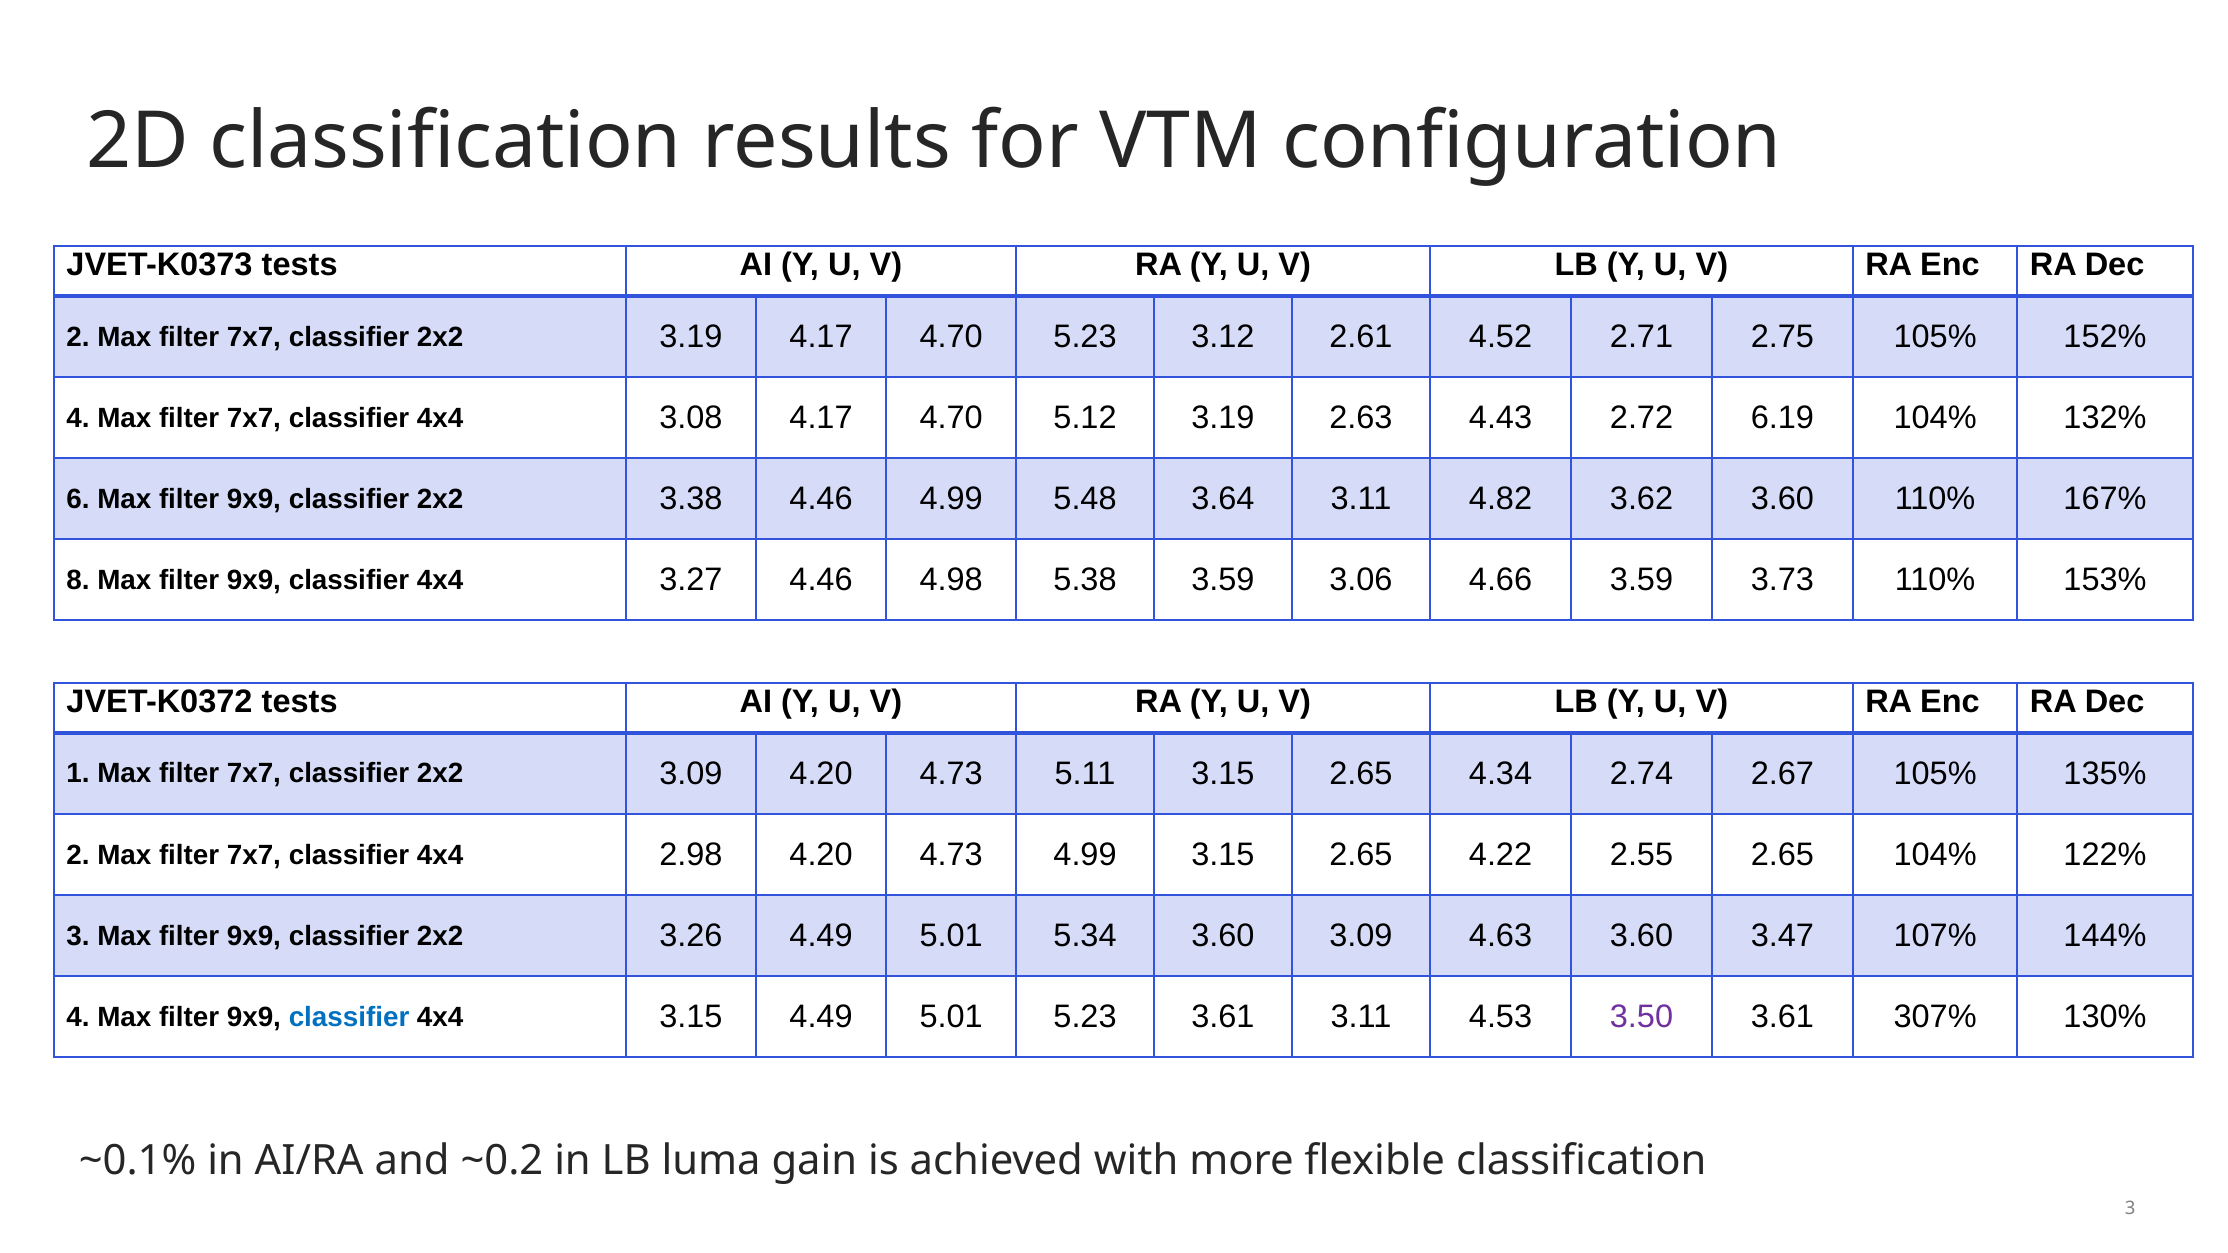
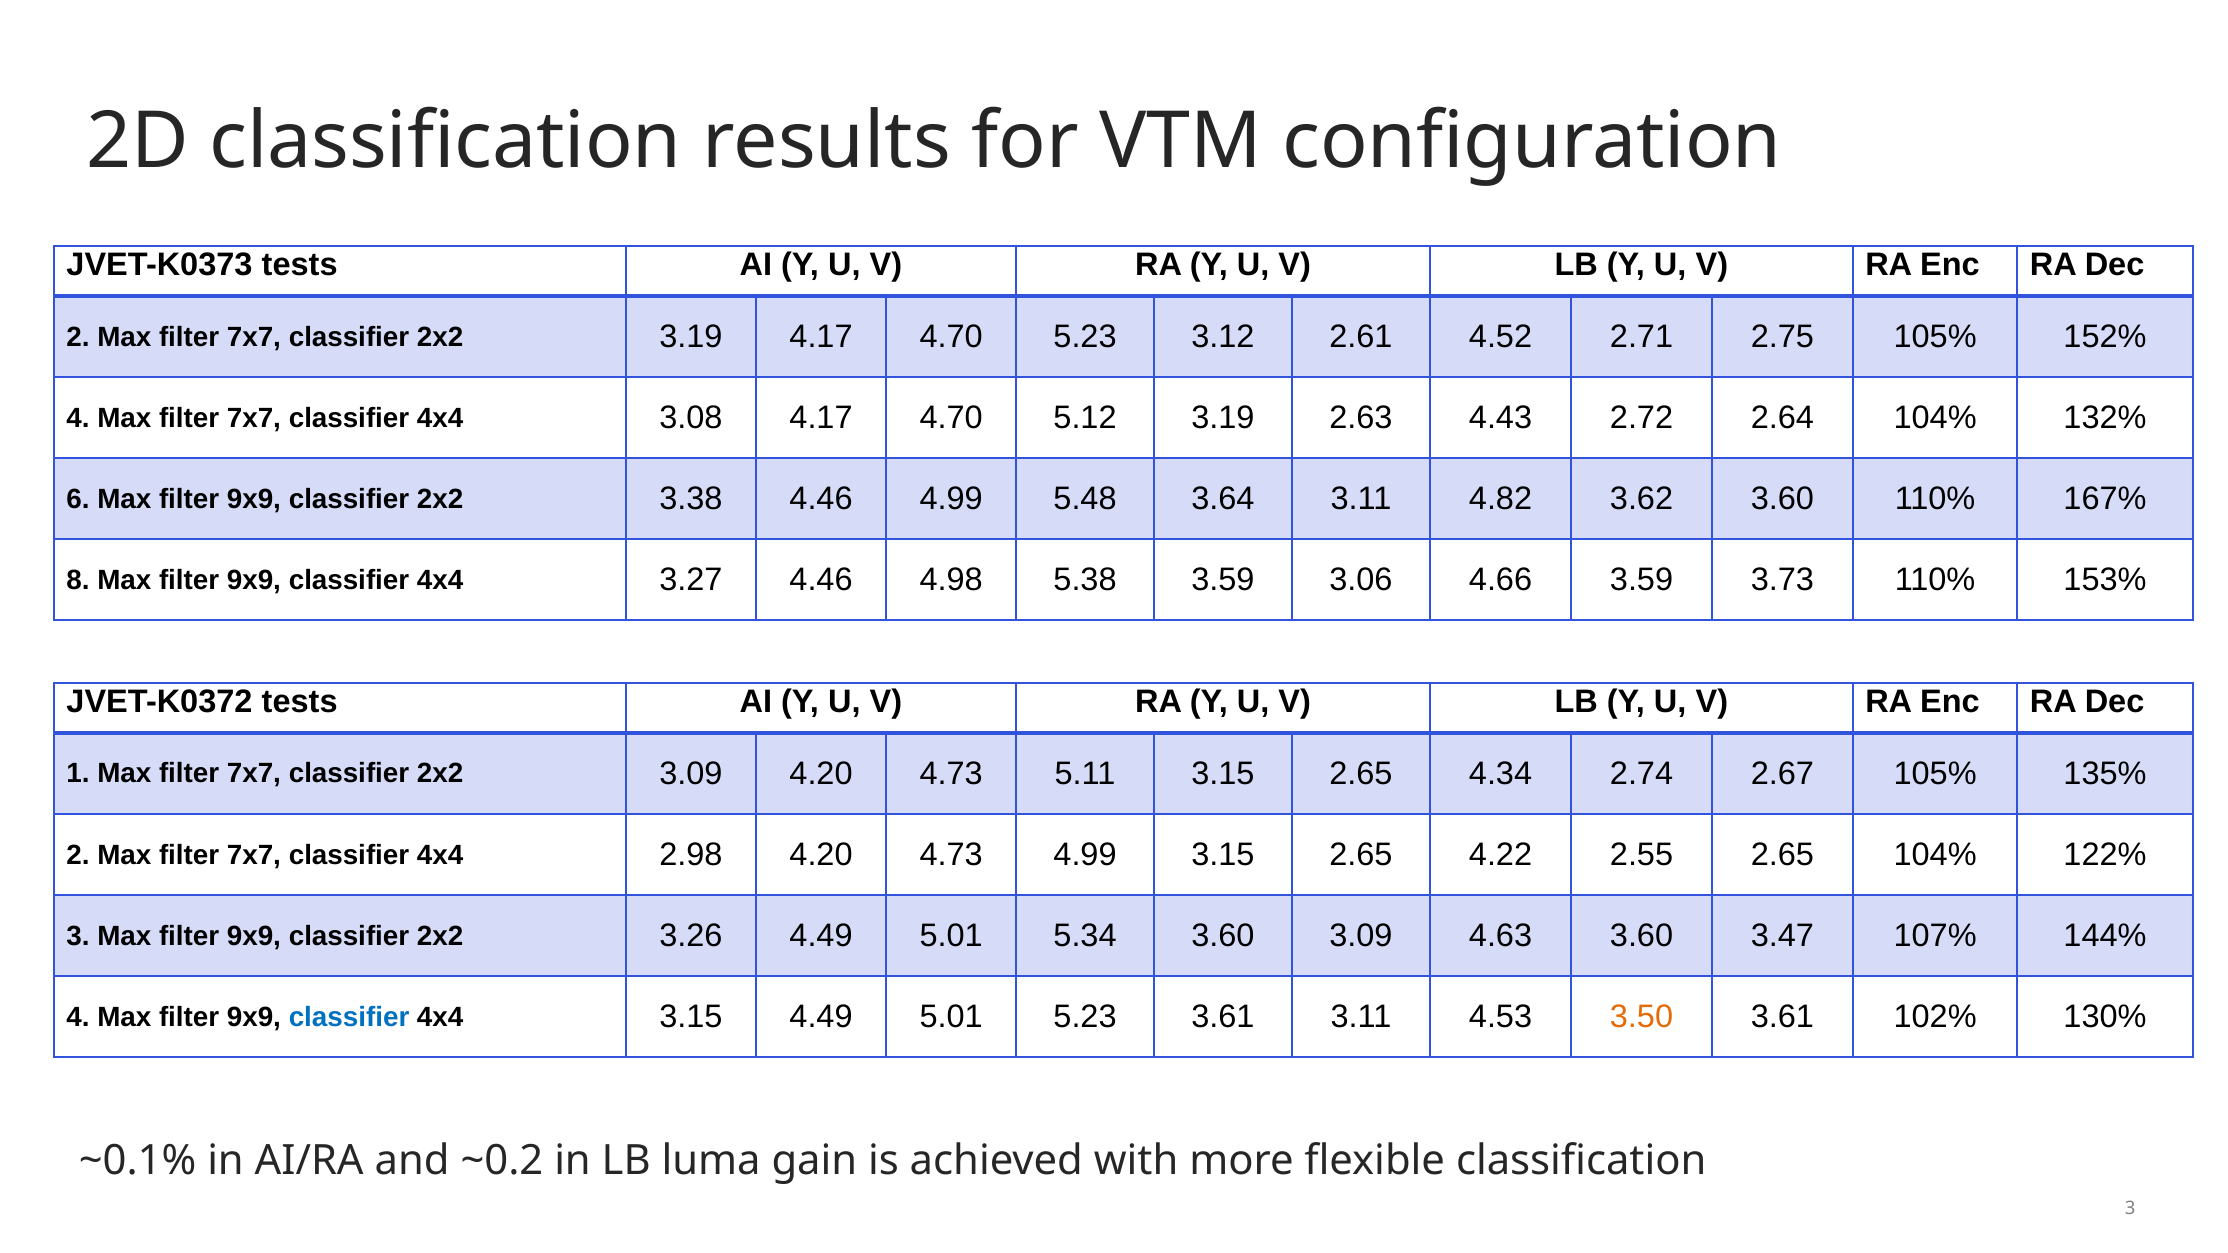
6.19: 6.19 -> 2.64 (1782, 418)
3.50 colour: purple -> orange (1642, 1017)
307%: 307% -> 102% (1935, 1017)
